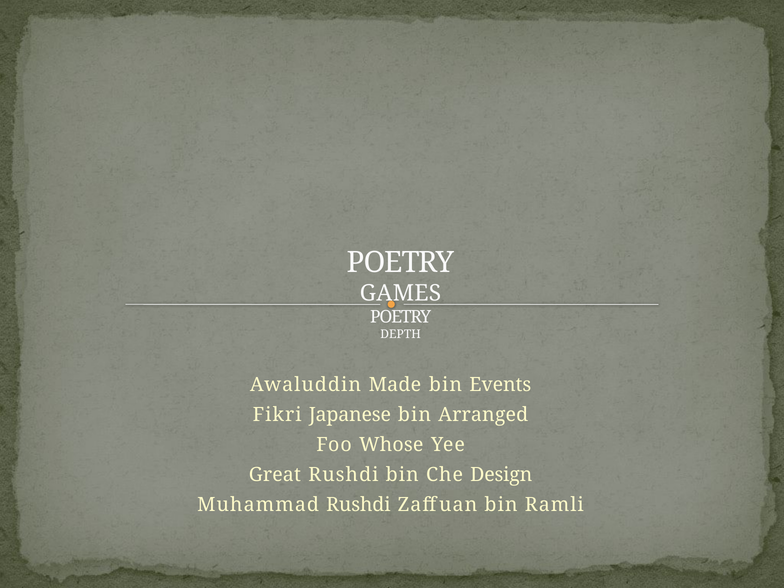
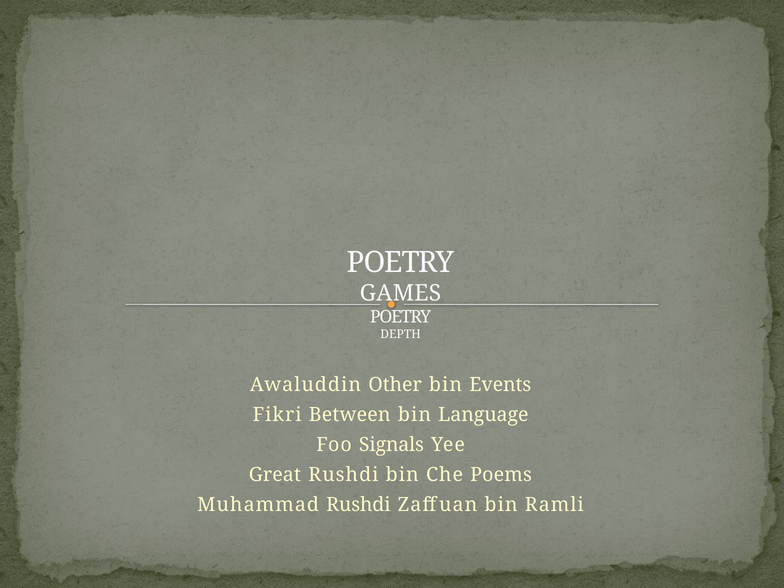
Made: Made -> Other (395, 385)
Japanese: Japanese -> Between (350, 415)
Arranged: Arranged -> Language (483, 415)
Whose: Whose -> Signals (391, 445)
Design: Design -> Poems (501, 475)
